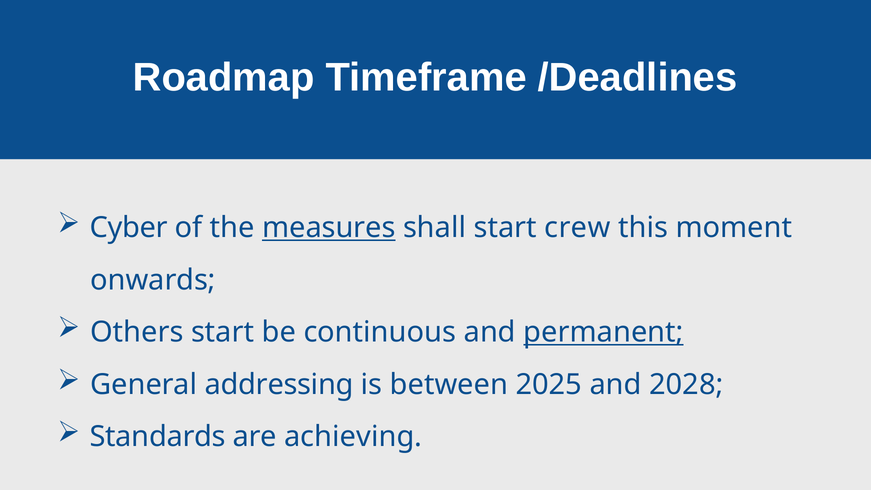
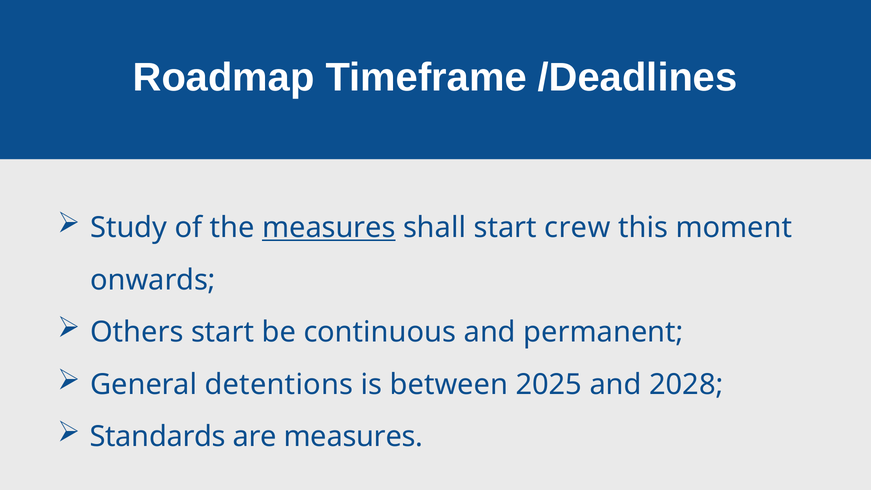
Cyber: Cyber -> Study (129, 228)
permanent underline: present -> none (604, 332)
addressing: addressing -> detentions (279, 385)
are achieving: achieving -> measures (353, 437)
